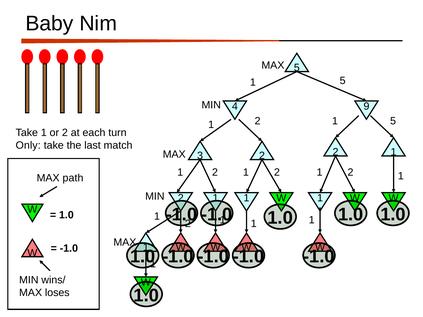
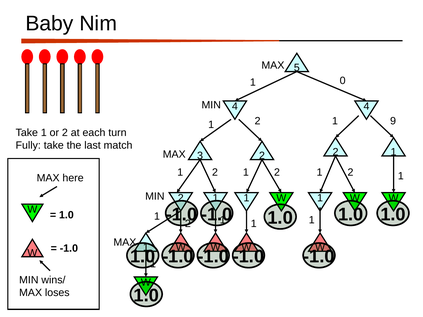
1 5: 5 -> 0 (343, 81)
4 9: 9 -> 4 (366, 106)
2 5: 5 -> 9 (393, 121)
Only: Only -> Fully (28, 145)
path: path -> here (73, 178)
